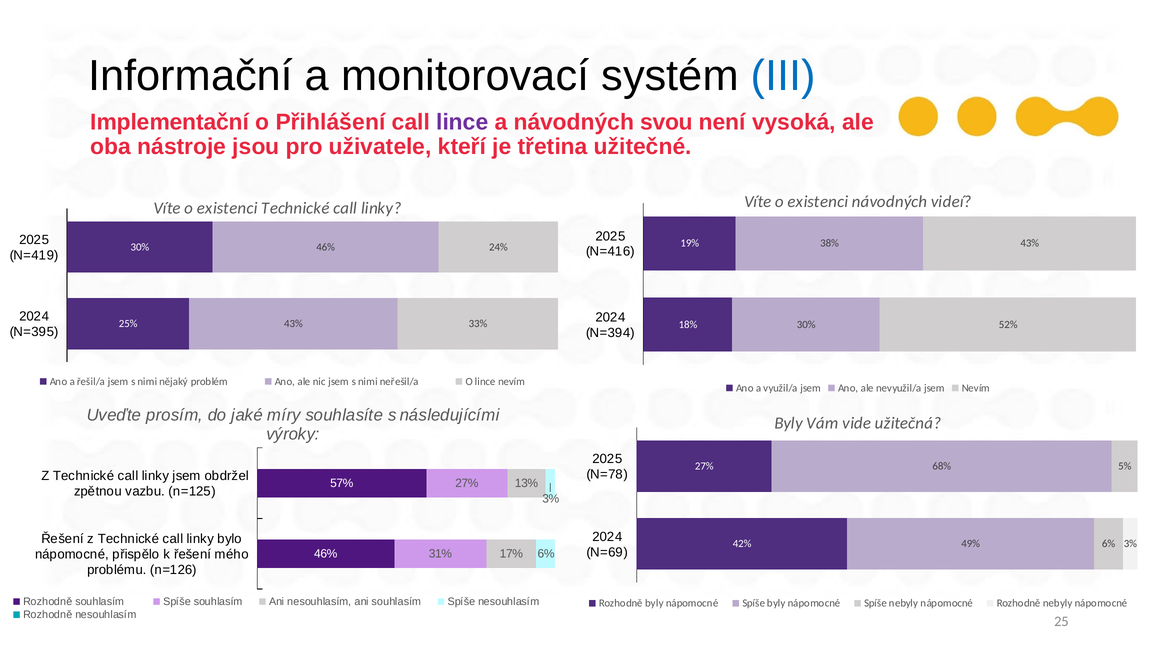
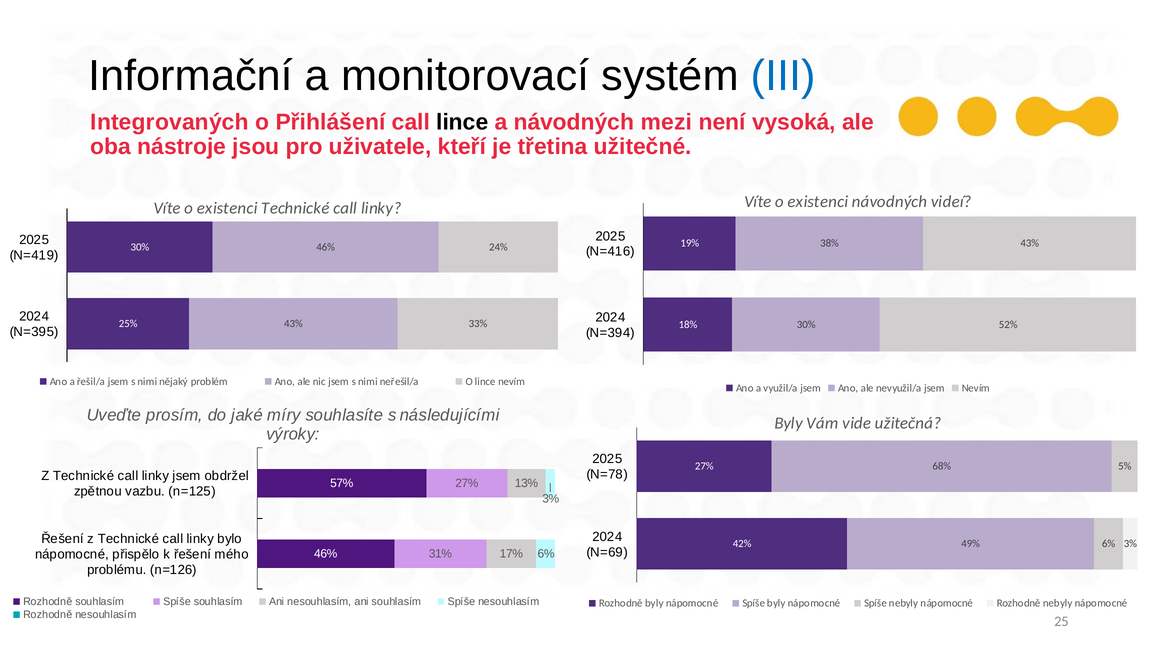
Implementační: Implementační -> Integrovaných (170, 122)
lince colour: purple -> black (462, 122)
svou: svou -> mezi (666, 122)
